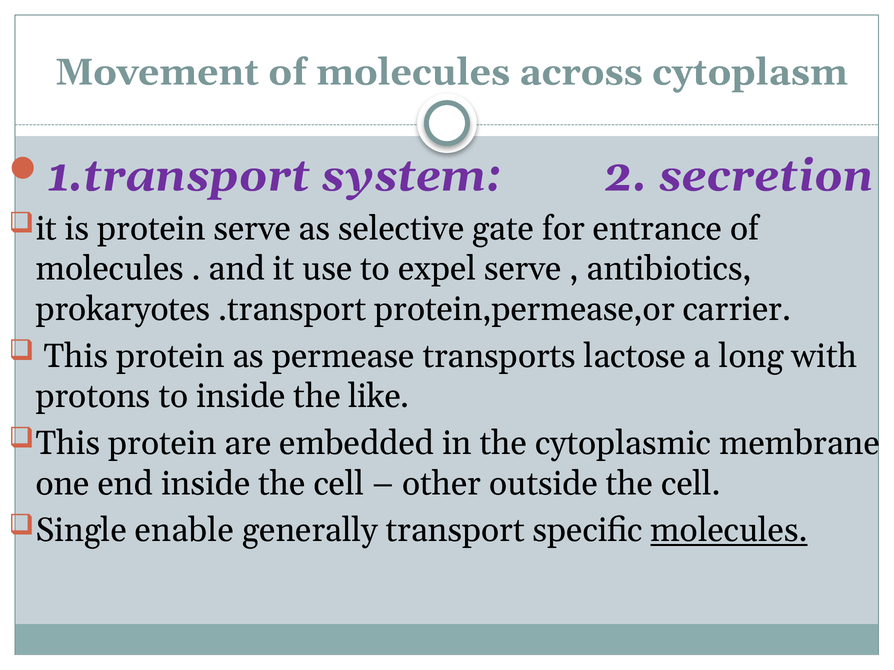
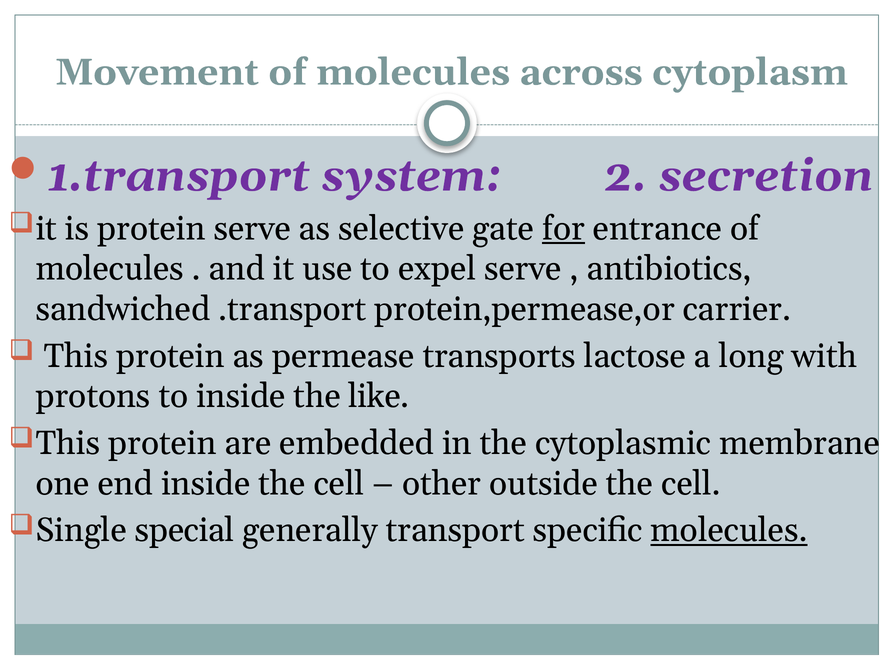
for underline: none -> present (564, 229)
prokaryotes: prokaryotes -> sandwiched (123, 309)
enable: enable -> special (185, 531)
